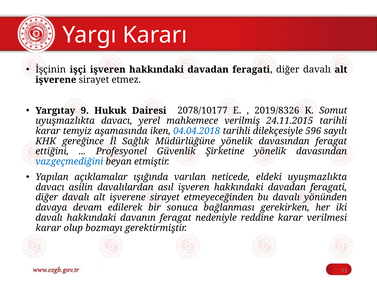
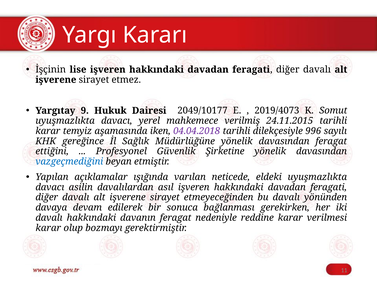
işçi: işçi -> lise (78, 69)
2078/10177: 2078/10177 -> 2049/10177 (202, 110)
2019/8326: 2019/8326 -> 2019/4073 (277, 110)
04.04.2018 colour: blue -> purple (197, 131)
596: 596 -> 996 (313, 131)
